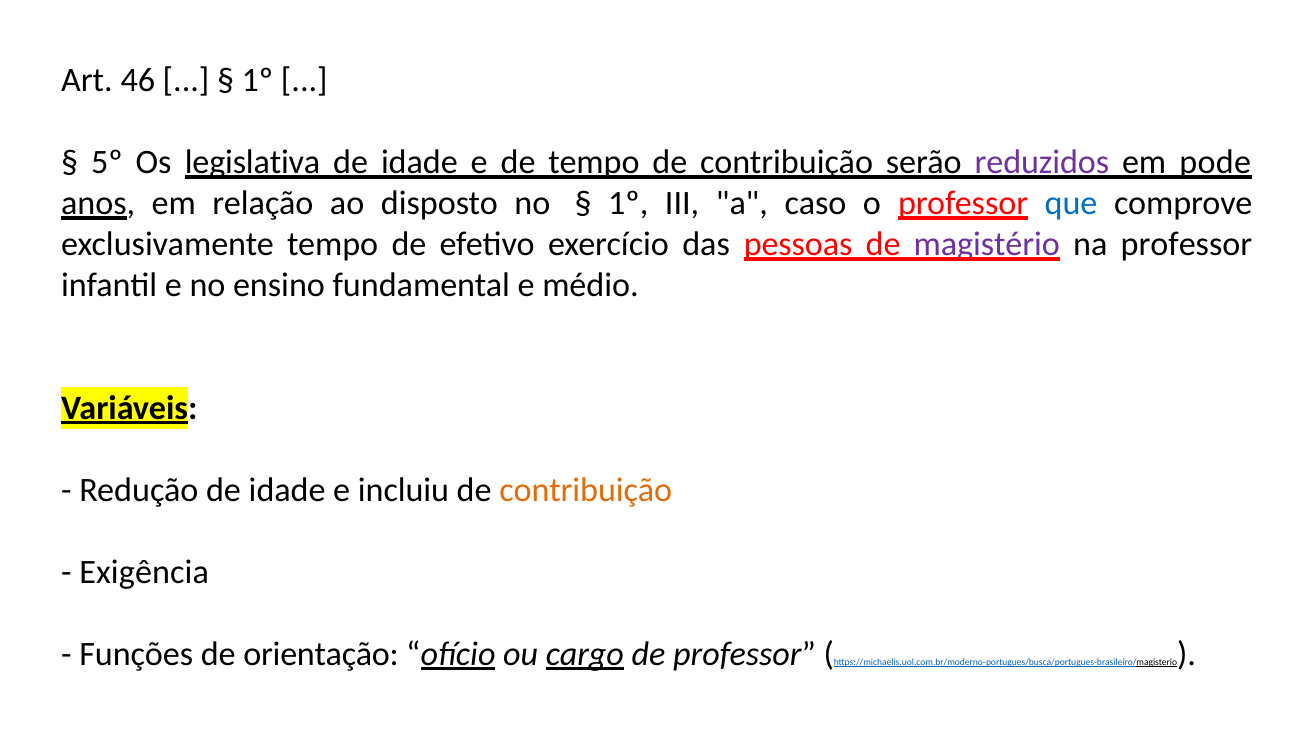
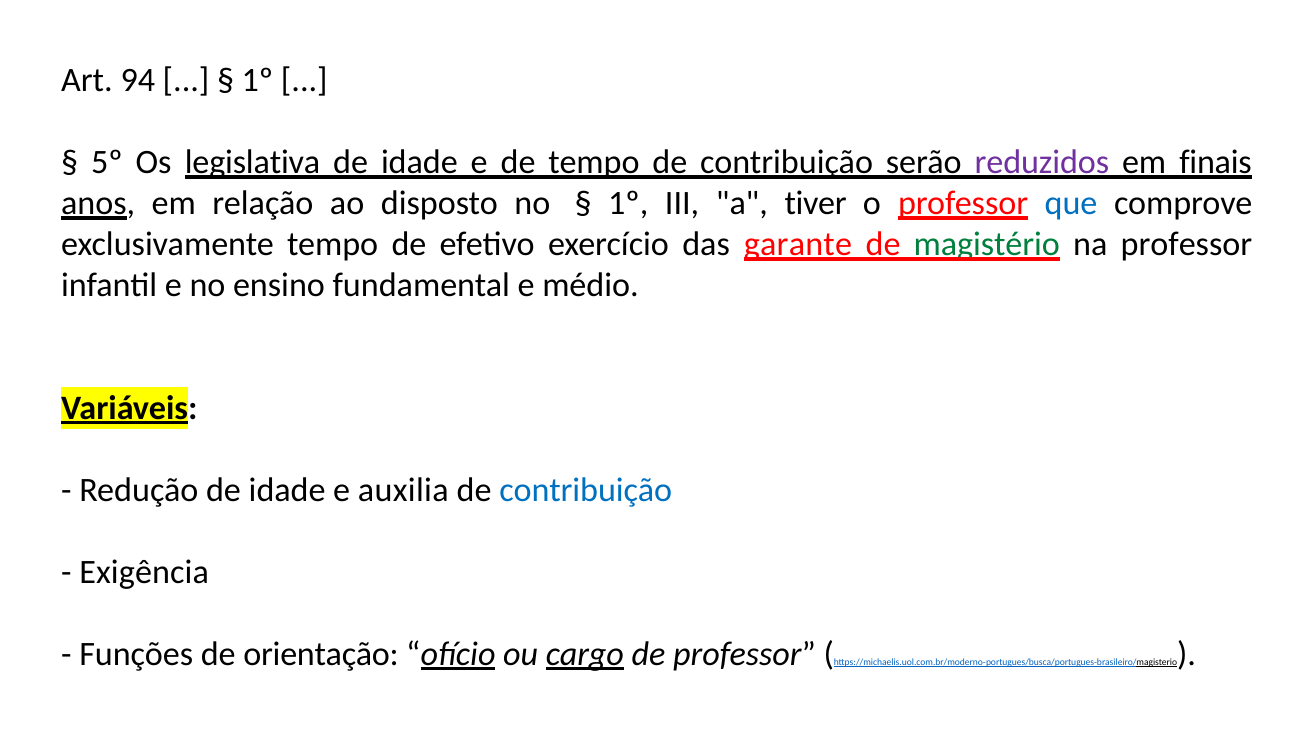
46: 46 -> 94 (138, 80)
pode: pode -> finais (1216, 162)
caso: caso -> tiver (816, 203)
pessoas: pessoas -> garante (798, 244)
magistério colour: purple -> green (987, 244)
incluiu: incluiu -> auxilia (403, 490)
contribuição colour: orange -> blue (586, 490)
